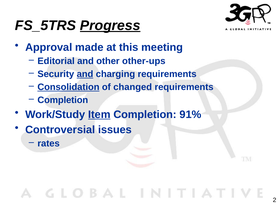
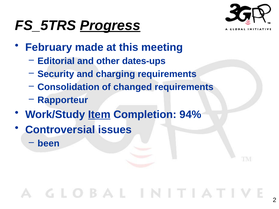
Approval: Approval -> February (49, 47)
other-ups: other-ups -> dates-ups (144, 61)
and underline: present -> none (85, 74)
Consolidation underline: present -> none (68, 87)
Completion: Completion -> Rapporteur (63, 100)
91%: 91% -> 94% (190, 115)
rates: rates -> been (49, 144)
